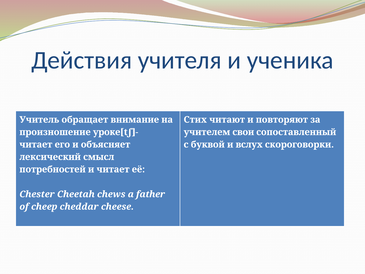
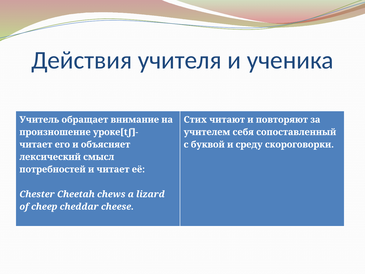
свои: свои -> себя (243, 132)
вслух: вслух -> среду (249, 144)
father: father -> lizard (151, 194)
